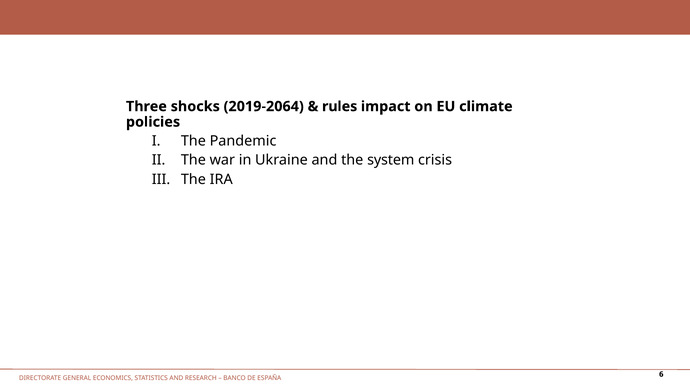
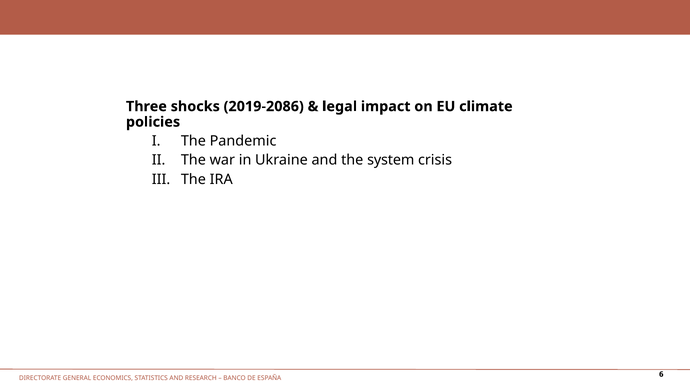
2019-2064: 2019-2064 -> 2019-2086 (264, 106)
rules: rules -> legal (340, 106)
